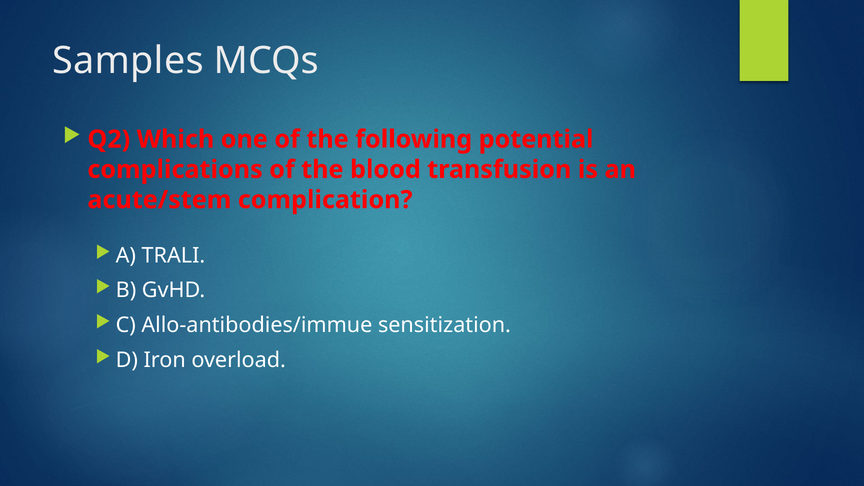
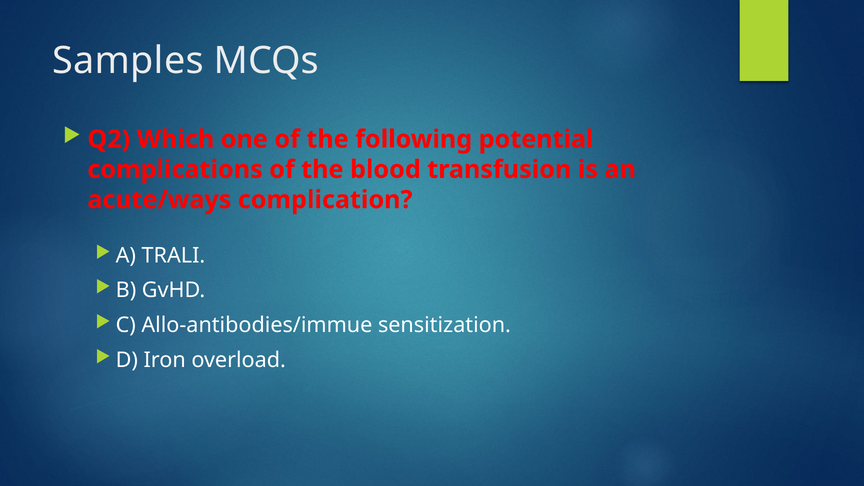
acute/stem: acute/stem -> acute/ways (159, 200)
